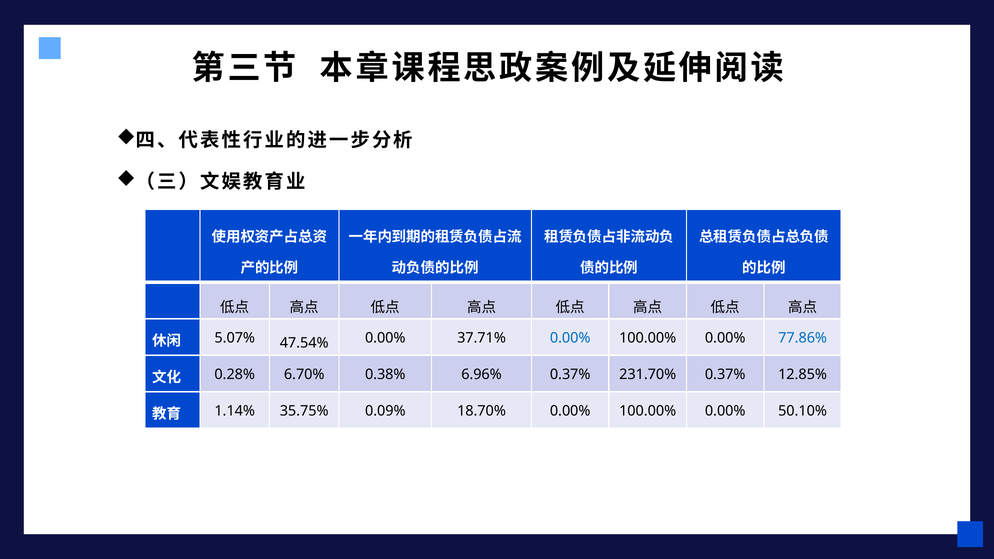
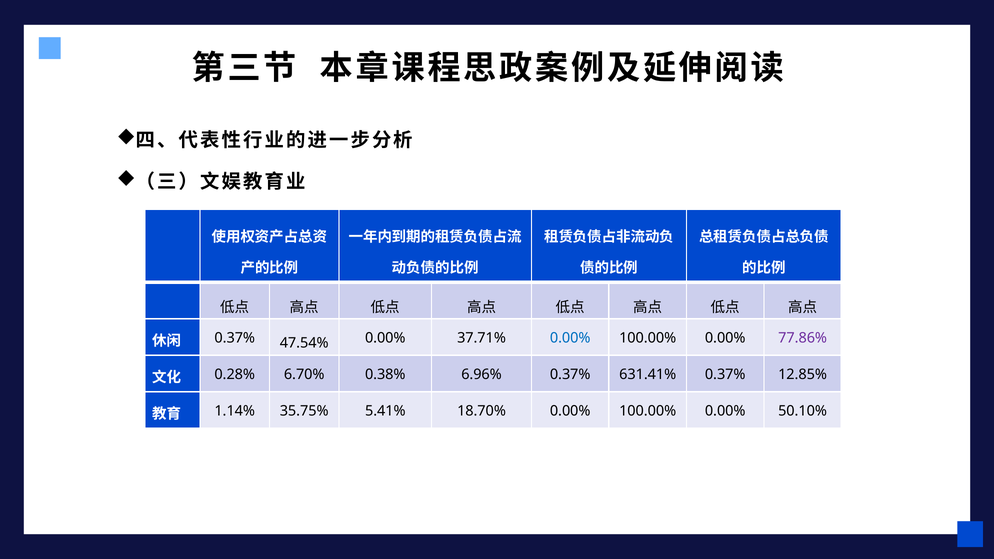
5.07%: 5.07% -> 0.37% (235, 338)
77.86% colour: blue -> purple (803, 338)
231.70%: 231.70% -> 631.41% (648, 374)
0.09%: 0.09% -> 5.41% (385, 411)
